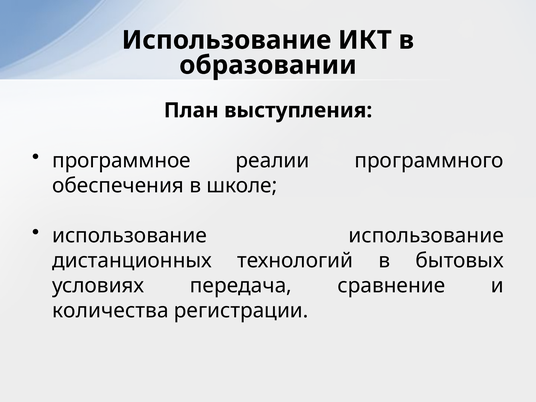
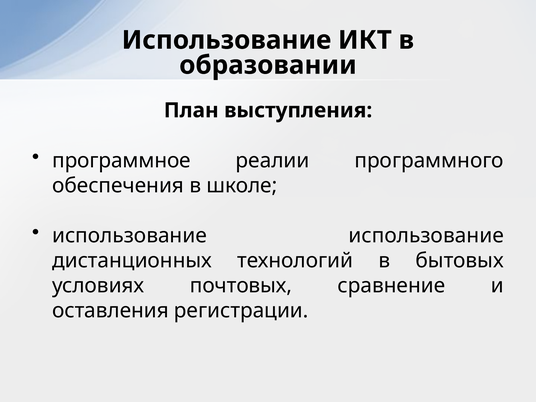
передача: передача -> почтовых (241, 286)
количества: количества -> оставления (110, 311)
